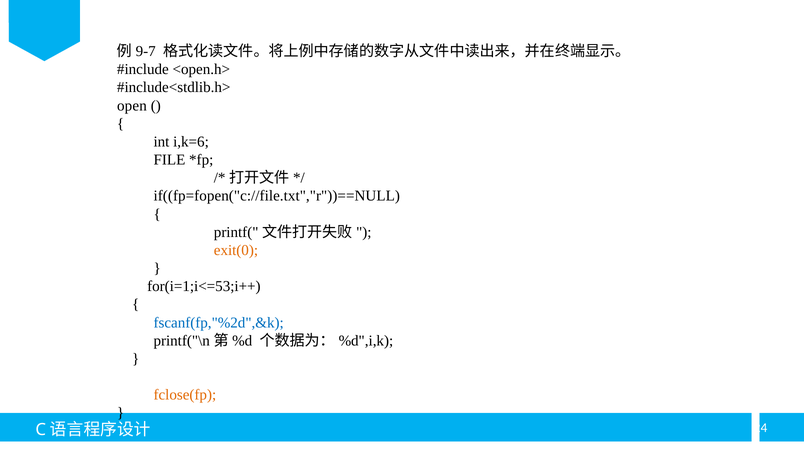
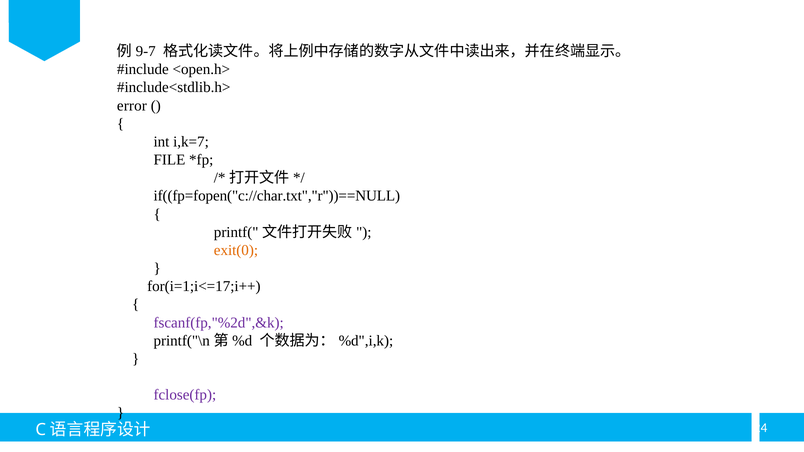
open: open -> error (132, 106)
i,k=6: i,k=6 -> i,k=7 (191, 142)
if((fp=fopen("c://file.txt","r"))==NULL: if((fp=fopen("c://file.txt","r"))==NULL -> if((fp=fopen("c://char.txt","r"))==NULL (277, 196)
for(i=1;i<=53;i++: for(i=1;i<=53;i++ -> for(i=1;i<=17;i++ (204, 287)
fscanf(fp,"%2d",&k colour: blue -> purple (219, 323)
fclose(fp colour: orange -> purple (185, 395)
